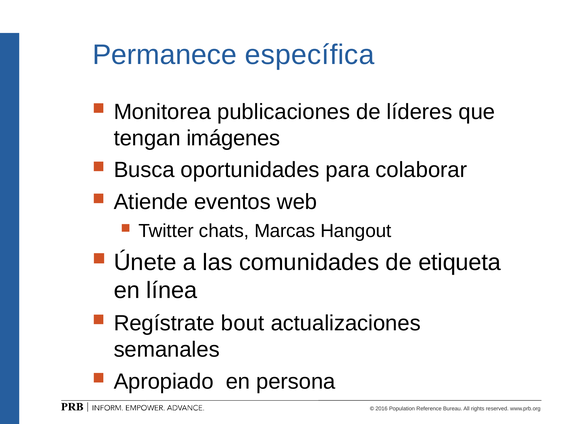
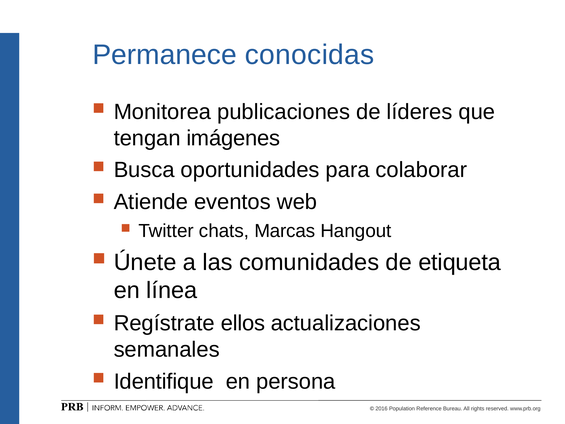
específica: específica -> conocidas (310, 55)
bout: bout -> ellos (243, 323)
Apropiado: Apropiado -> Identifique (164, 381)
